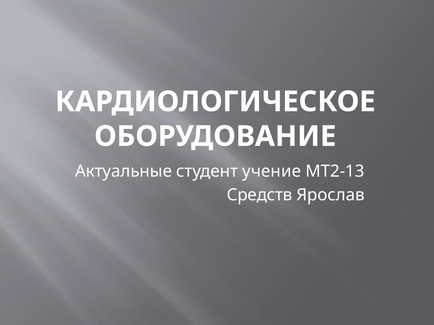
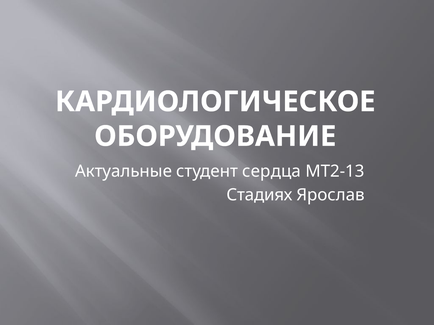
учение: учение -> сердца (272, 172)
Средств: Средств -> Стадиях (260, 195)
